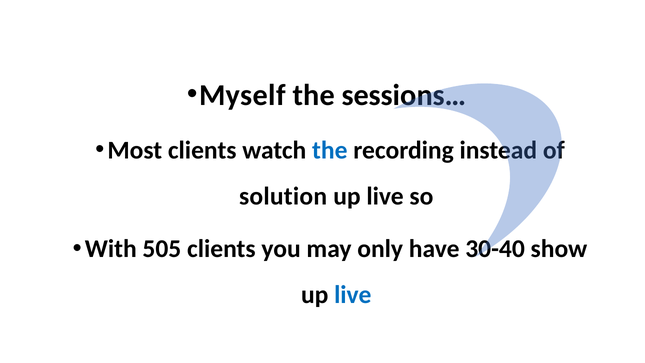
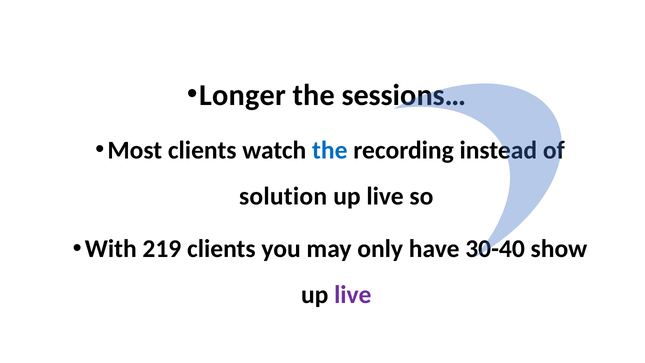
Myself: Myself -> Longer (242, 95)
505: 505 -> 219 (162, 249)
live colour: blue -> purple (353, 295)
